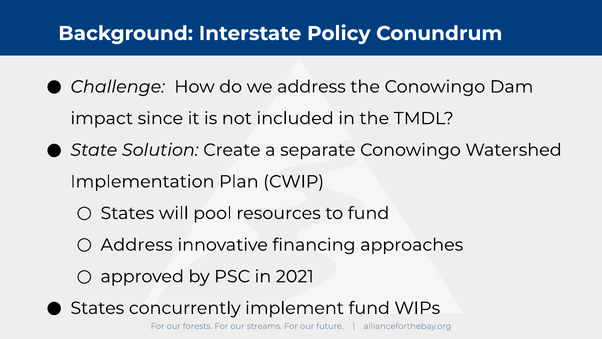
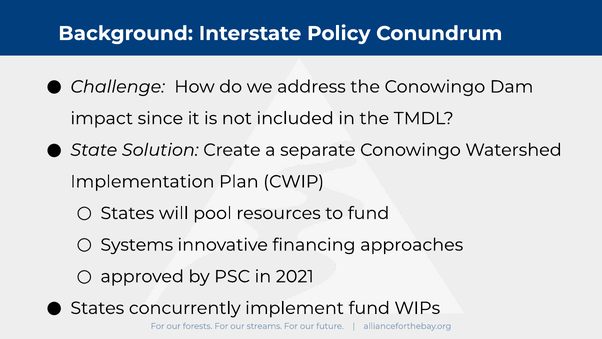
Address: Address -> Systems (137, 245)
